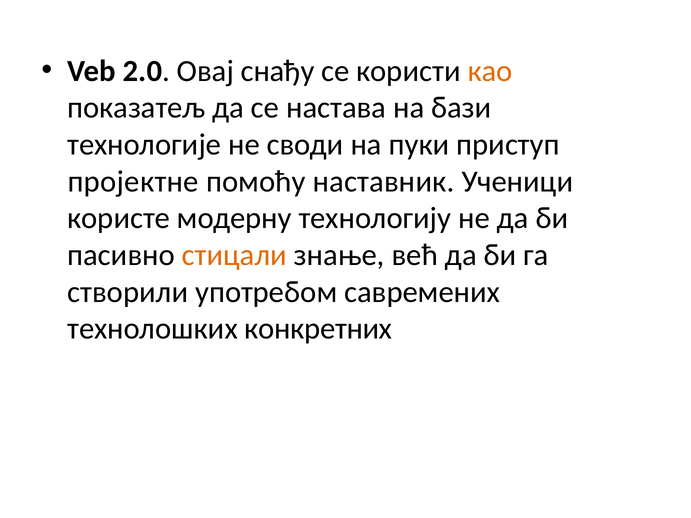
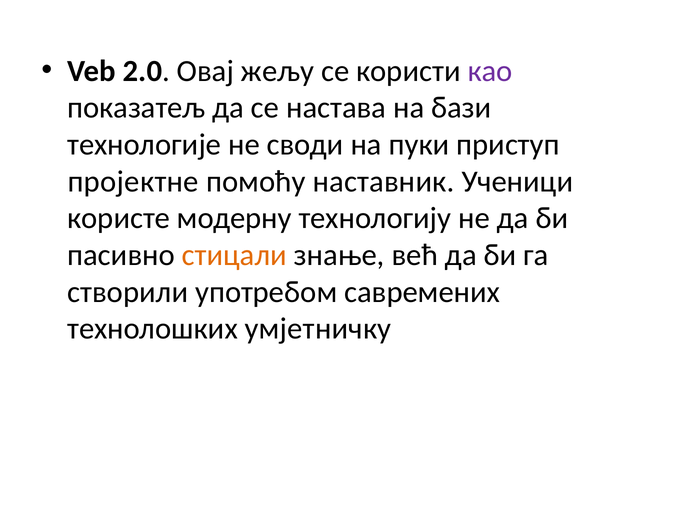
снађу: снађу -> жељу (278, 71)
као colour: orange -> purple (490, 71)
конкретних: конкретних -> умјетничку (318, 329)
